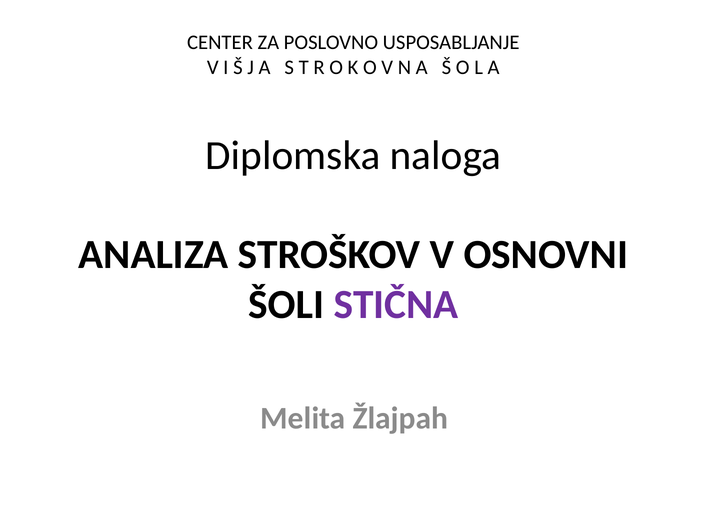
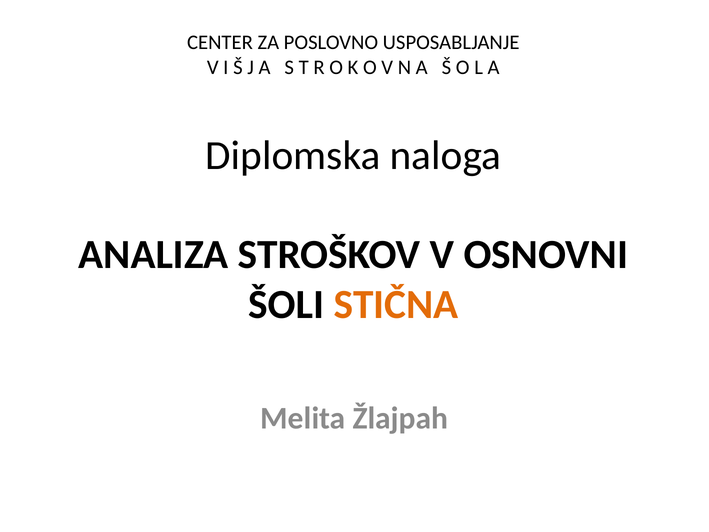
STIČNA colour: purple -> orange (396, 304)
